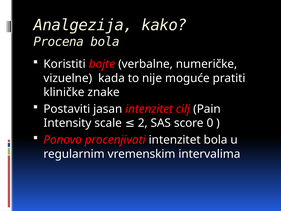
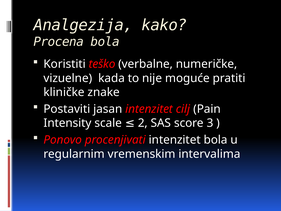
bojte: bojte -> teško (102, 64)
0: 0 -> 3 (210, 123)
